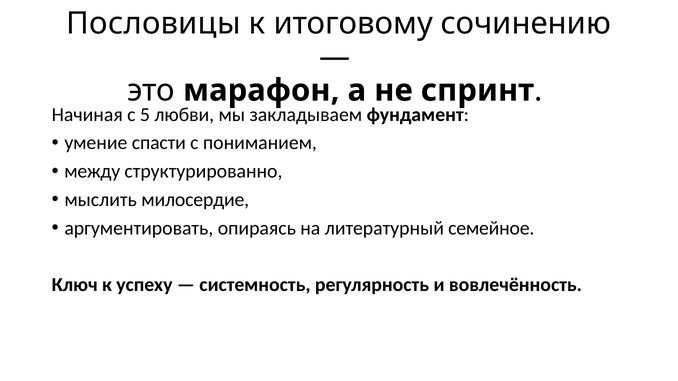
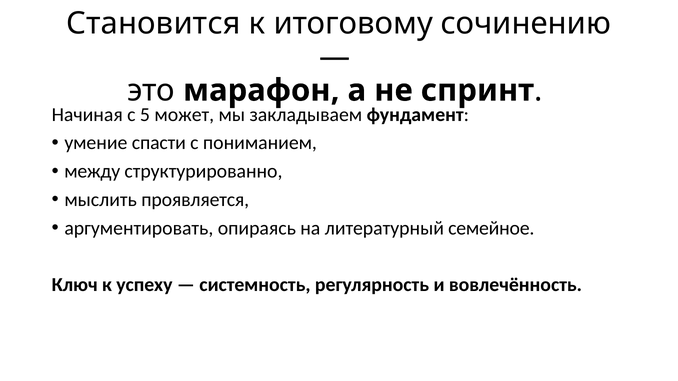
Пословицы: Пословицы -> Становится (154, 23)
любви: любви -> может (184, 115)
милосердие: милосердие -> проявляется (195, 200)
